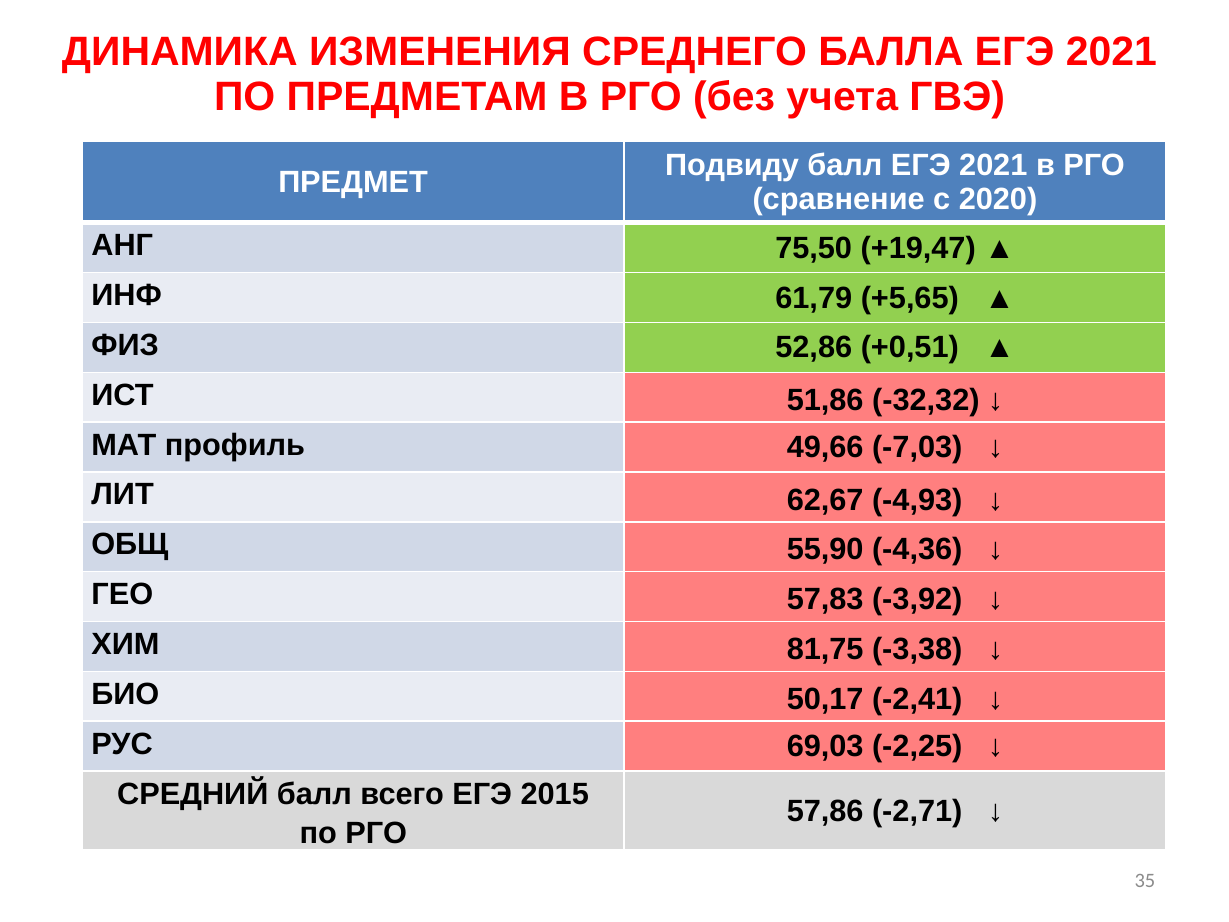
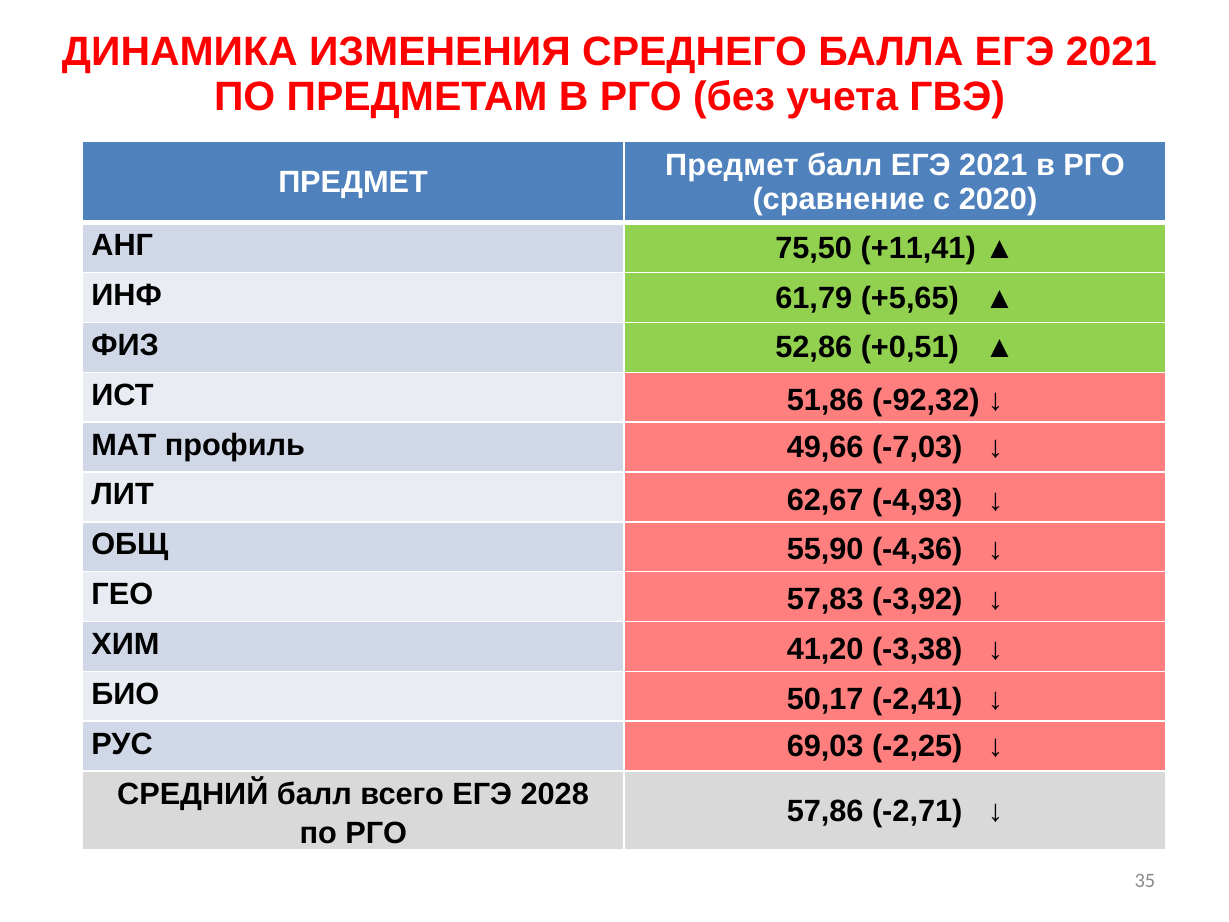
Подвиду: Подвиду -> Предмет (732, 165)
+19,47: +19,47 -> +11,41 (918, 248)
-32,32: -32,32 -> -92,32 (926, 400)
81,75: 81,75 -> 41,20 (825, 649)
2015: 2015 -> 2028 (555, 794)
